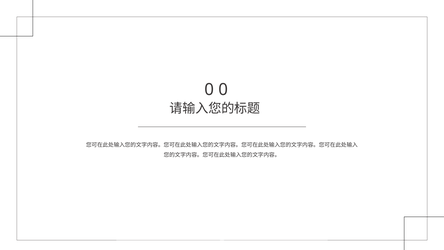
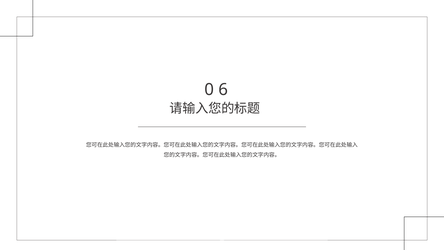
0 0: 0 -> 6 (223, 89)
